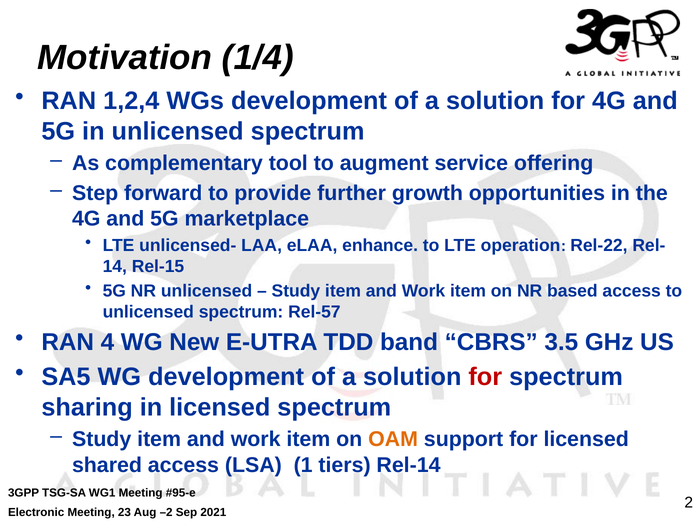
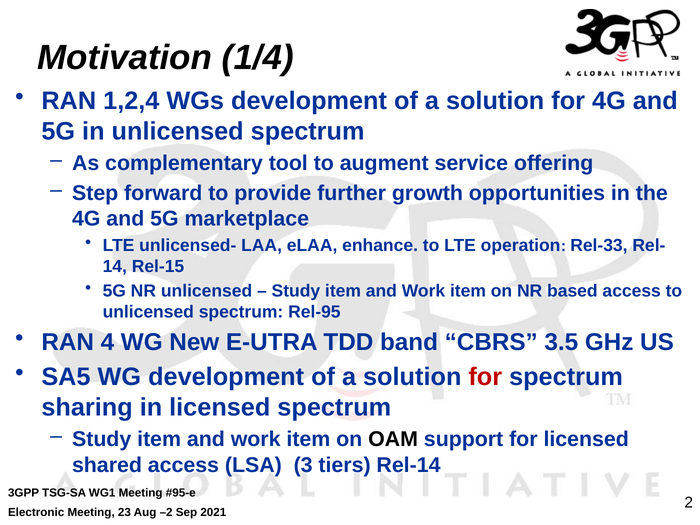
Rel-22: Rel-22 -> Rel-33 (599, 245)
Rel-57: Rel-57 -> Rel-95 (314, 312)
OAM colour: orange -> black (393, 439)
1: 1 -> 3 (303, 465)
